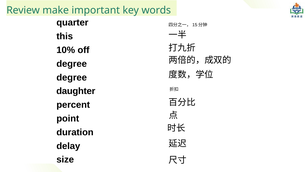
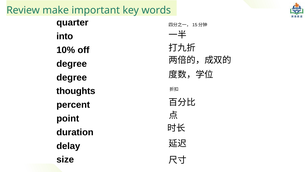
this: this -> into (65, 37)
daughter: daughter -> thoughts (76, 92)
